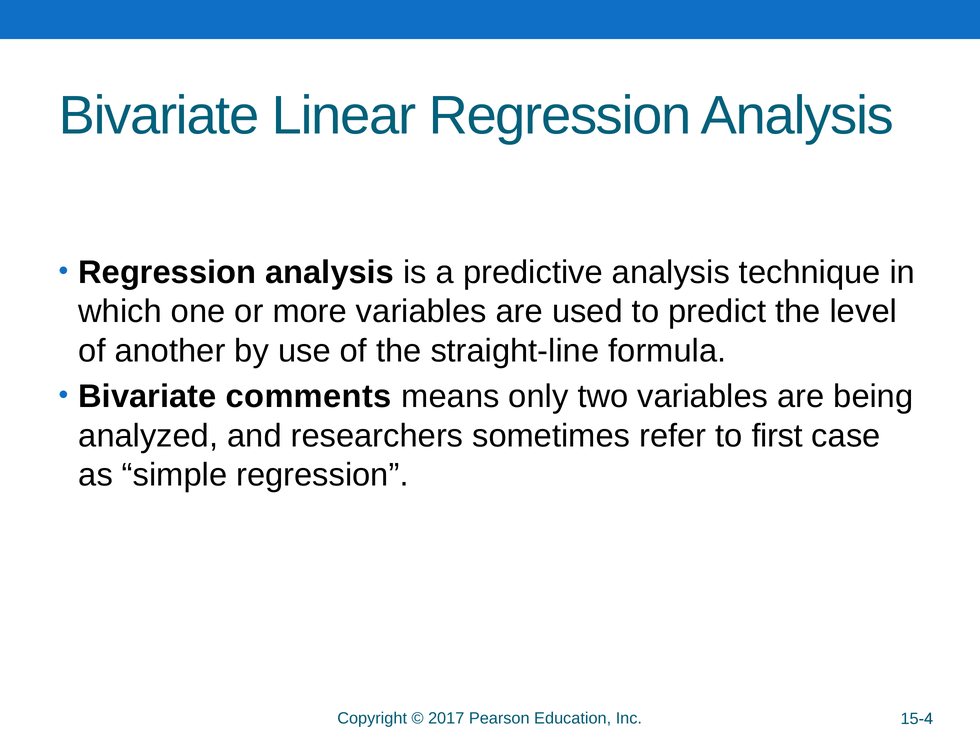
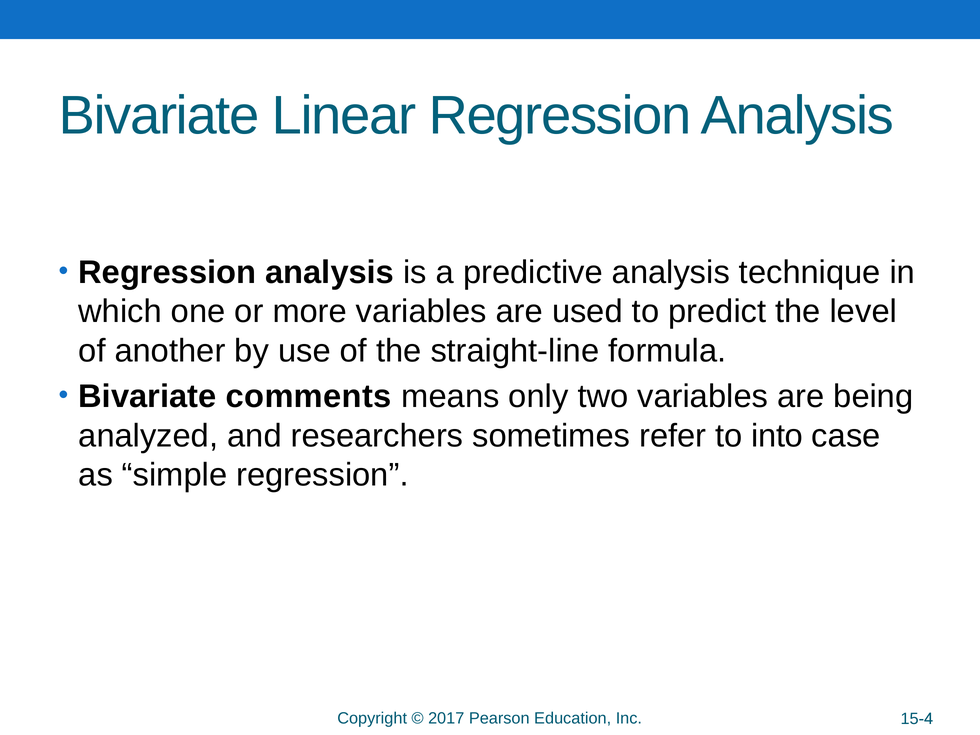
first: first -> into (777, 436)
